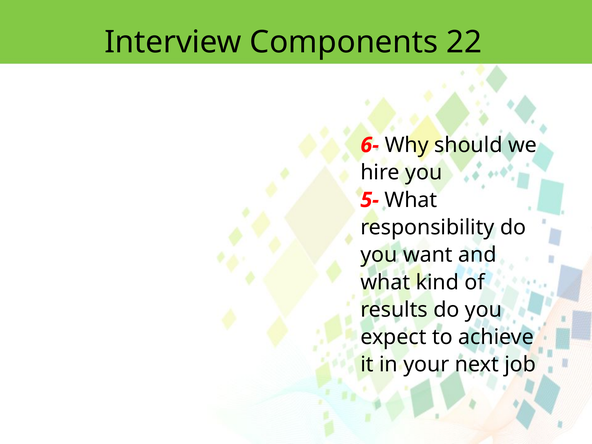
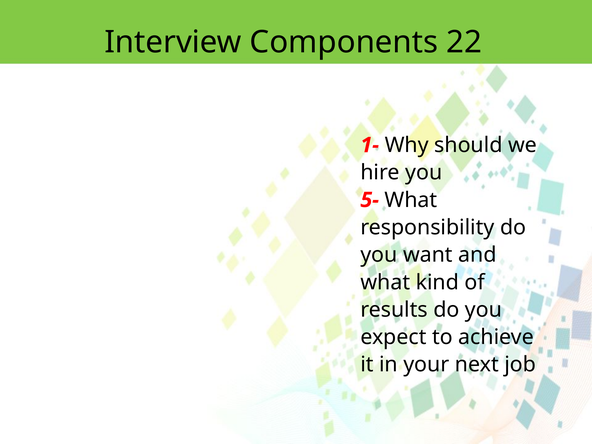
6-: 6- -> 1- (370, 145)
